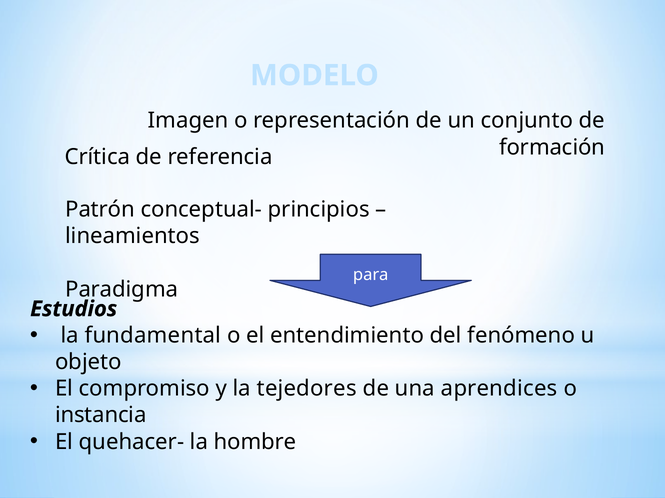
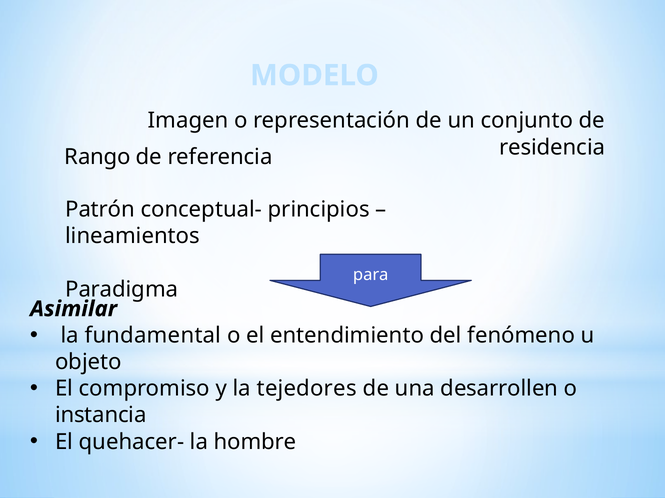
formación: formación -> residencia (552, 147)
Crítica: Crítica -> Rango (98, 157)
Estudios: Estudios -> Asimilar (74, 309)
aprendices: aprendices -> desarrollen (499, 389)
